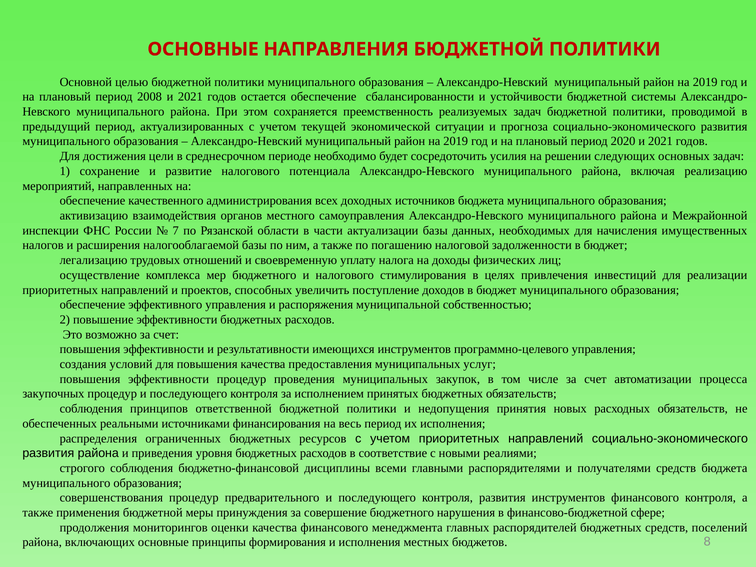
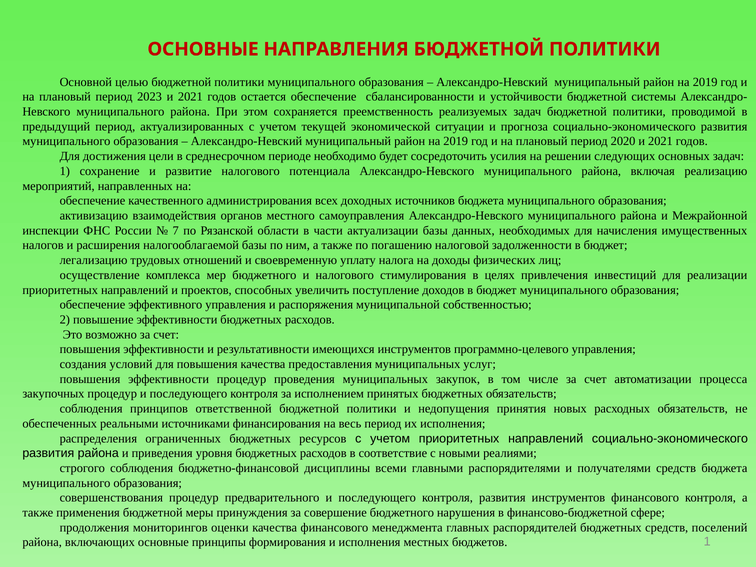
2008: 2008 -> 2023 (150, 97)
бюджетов 8: 8 -> 1 (707, 541)
